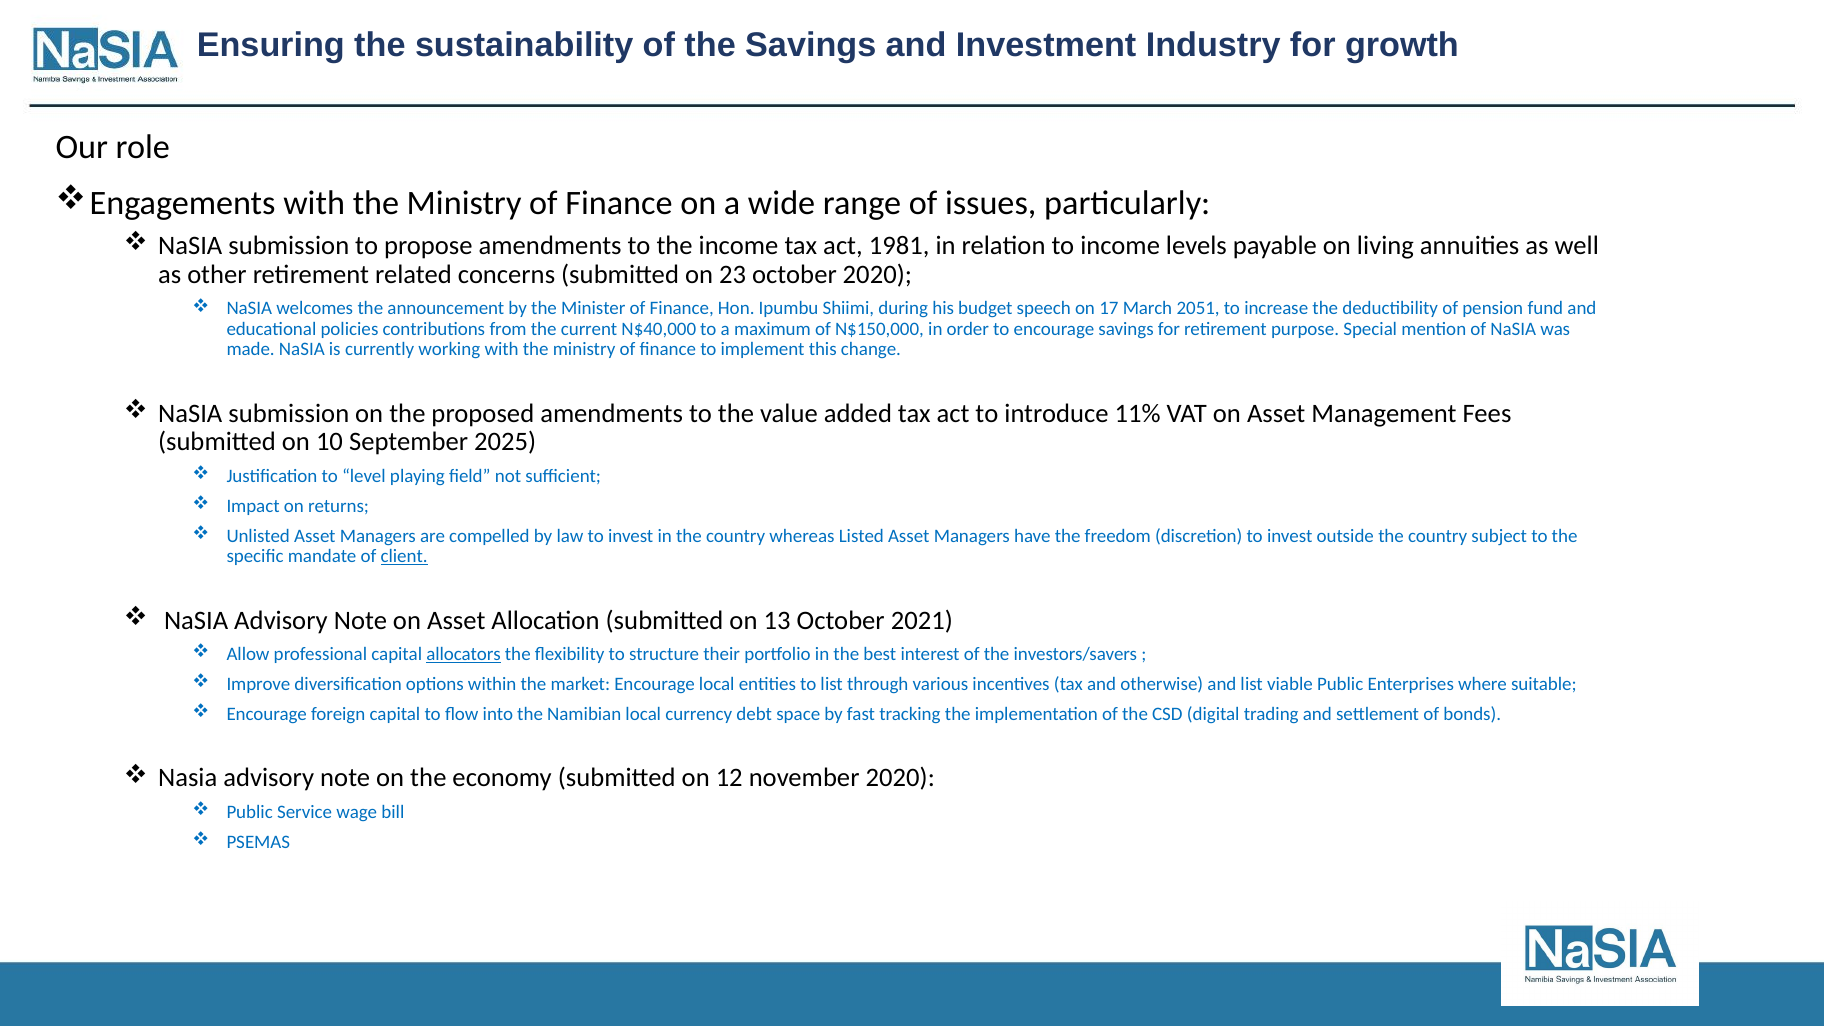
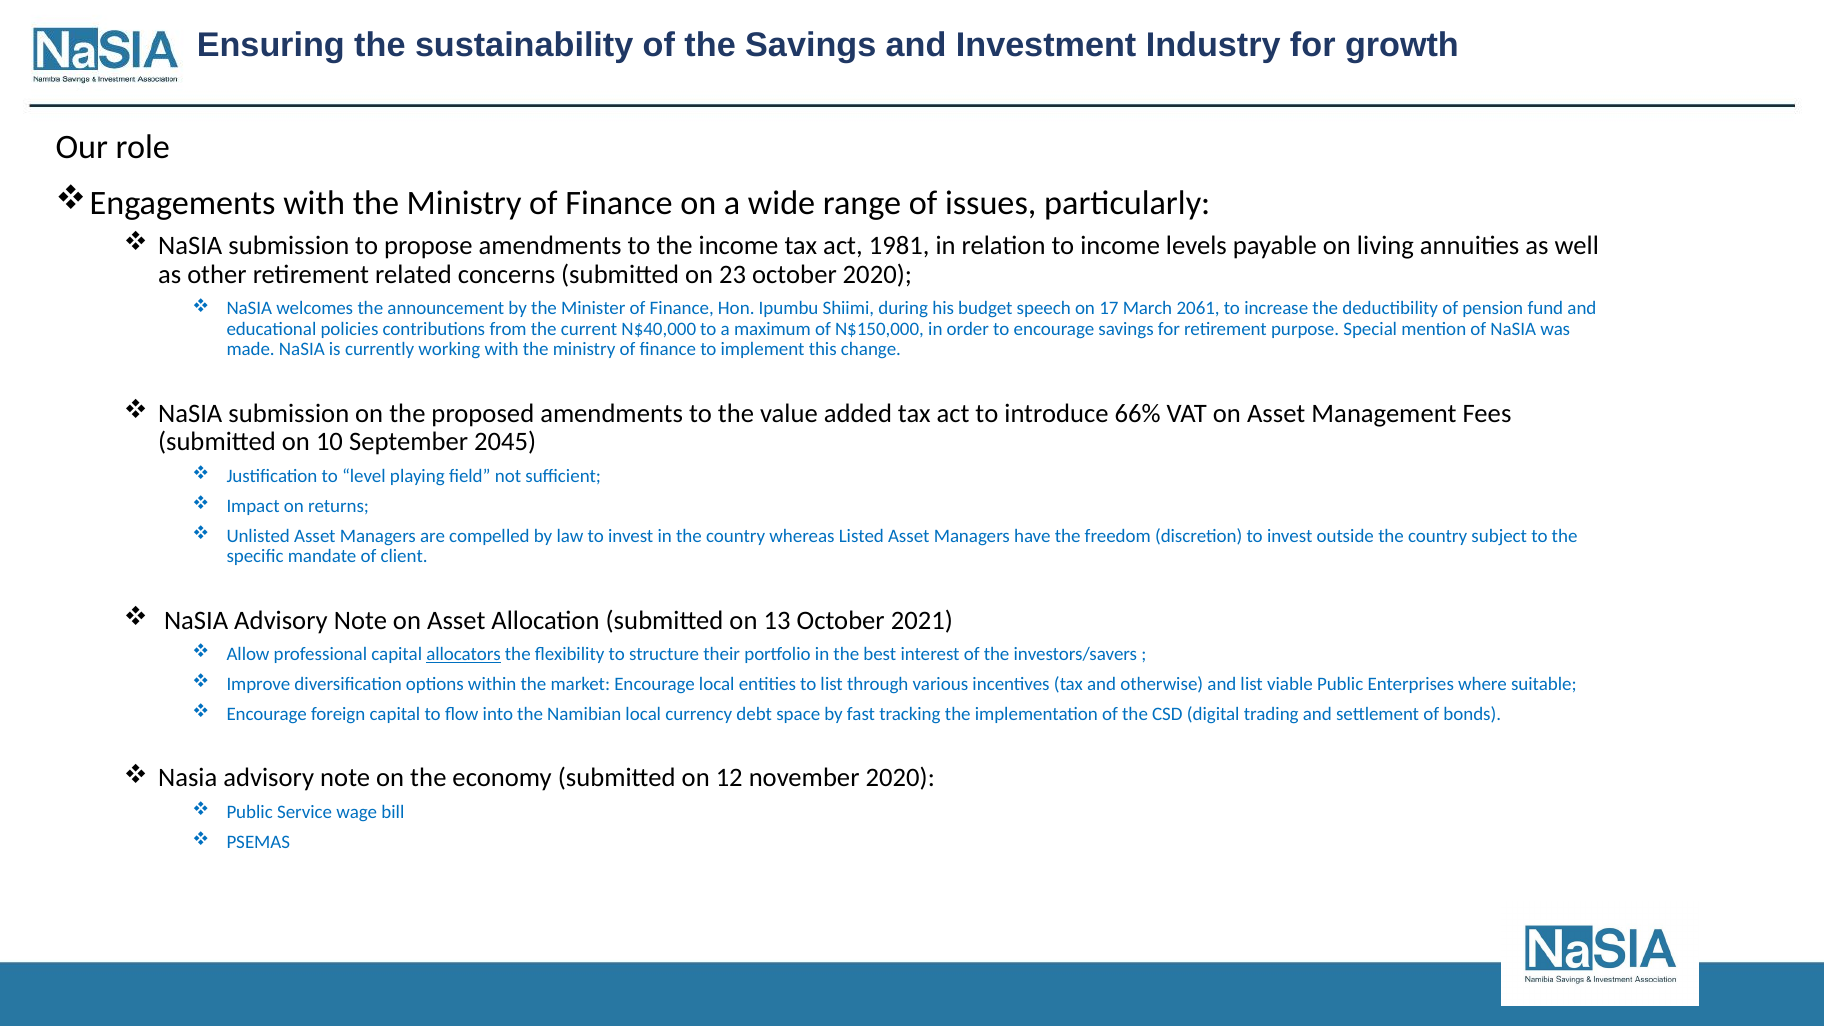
2051: 2051 -> 2061 (1198, 309)
11%: 11% -> 66% (1138, 413)
2025: 2025 -> 2045 (505, 442)
client underline: present -> none (404, 556)
